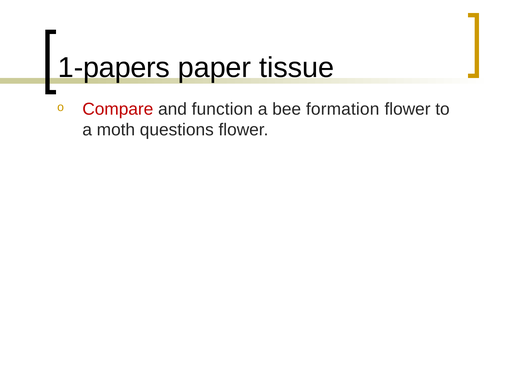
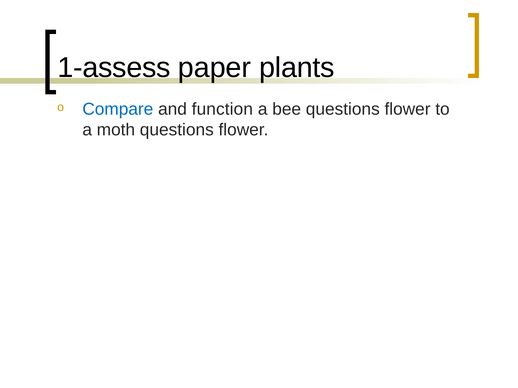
1-papers: 1-papers -> 1-assess (114, 68)
tissue: tissue -> plants (297, 68)
Compare colour: red -> blue (118, 109)
bee formation: formation -> questions (343, 109)
